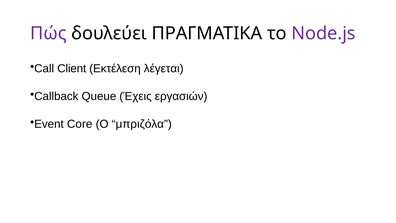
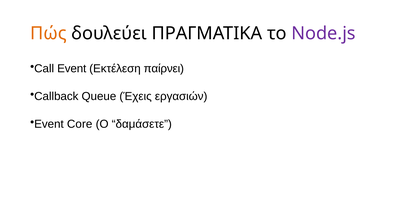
Πώς colour: purple -> orange (48, 33)
Call Client: Client -> Event (72, 69)
λέγεται: λέγεται -> παίρνει (164, 69)
μπριζόλα: μπριζόλα -> δαμάσετε (142, 124)
